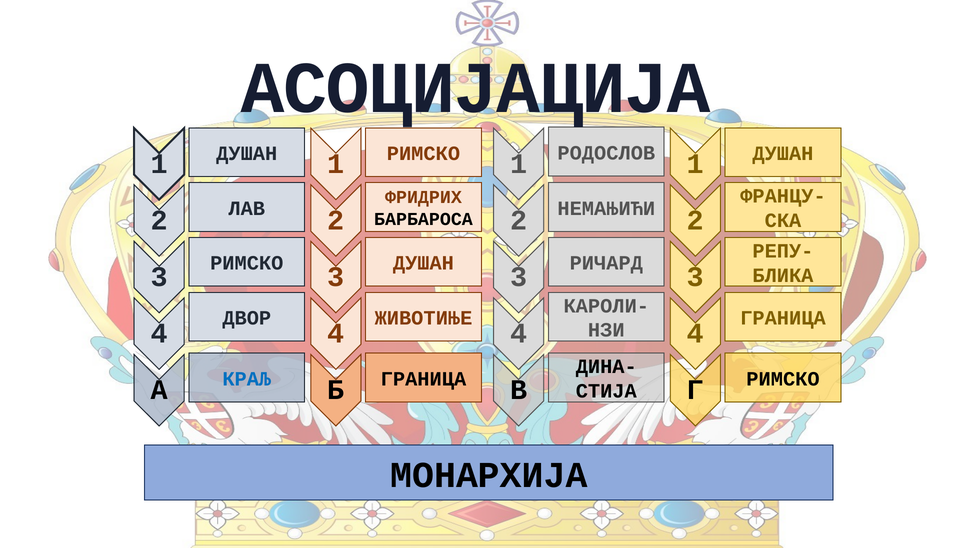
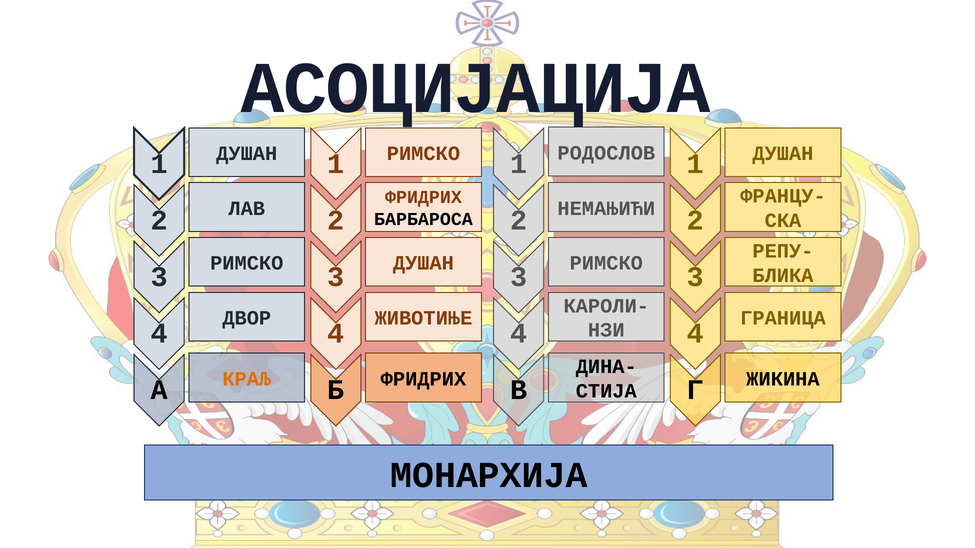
РИЧАРД: РИЧАРД -> РИМСКО (606, 263)
КРАЉ colour: blue -> orange (247, 379)
ГРАНИЦА: ГРАНИЦА -> ФРИДРИХ (423, 379)
РИМСКО: РИМСКО -> ЖИКИНА (783, 379)
